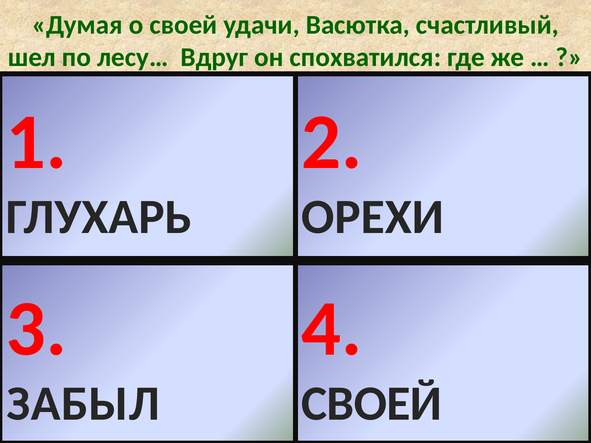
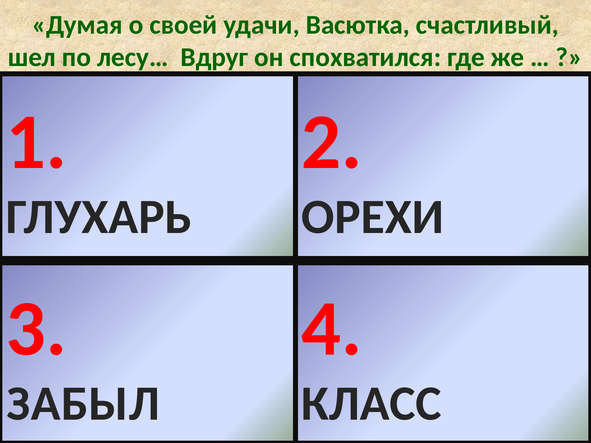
СВОЕЙ: СВОЕЙ -> КЛАСС (371, 404)
